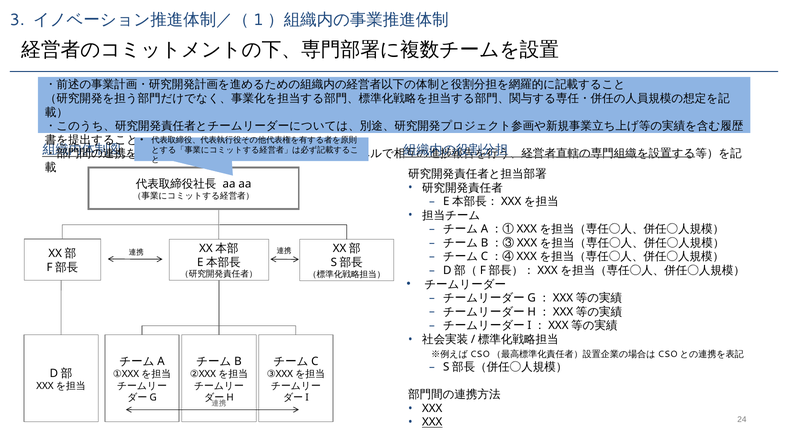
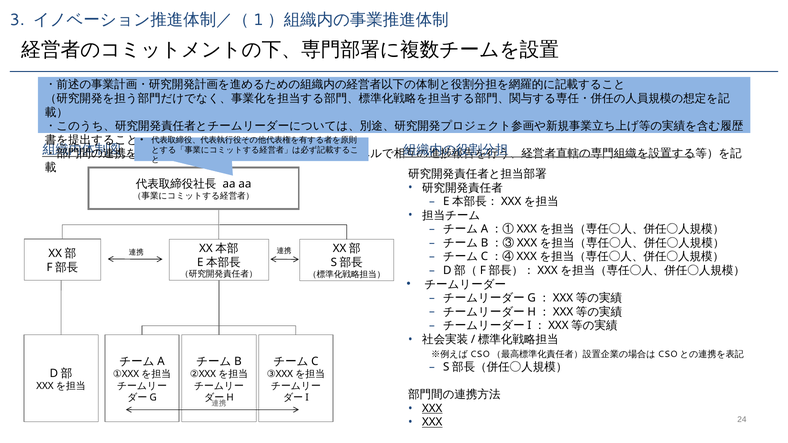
XXX underline: none -> present (432, 409)
